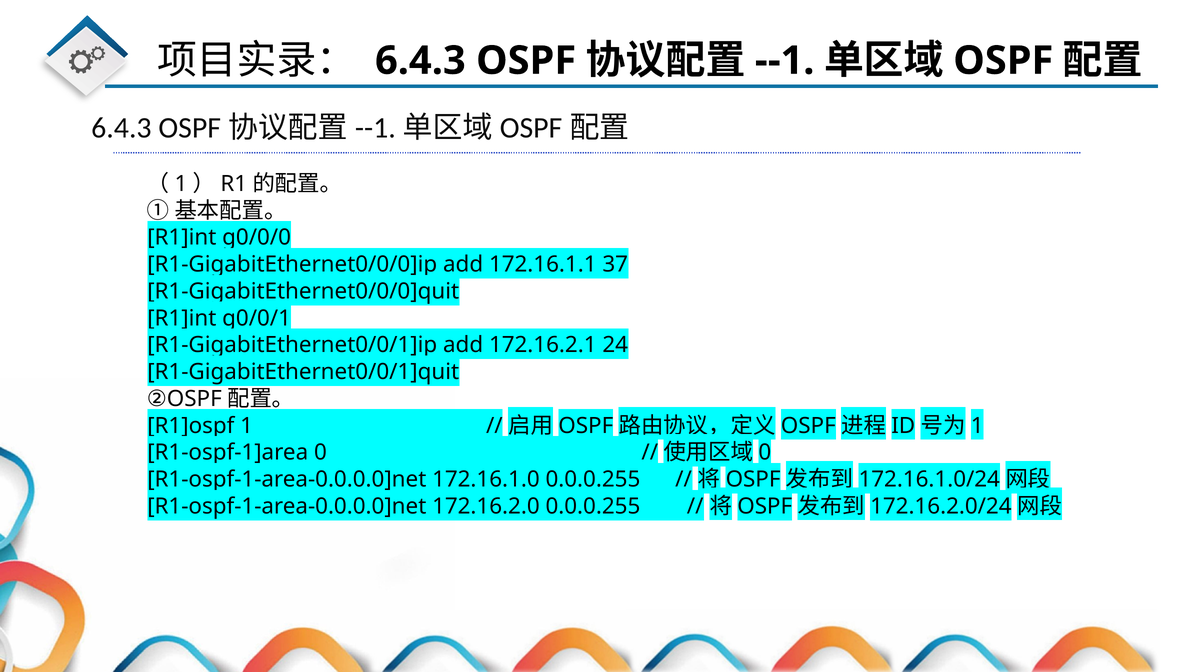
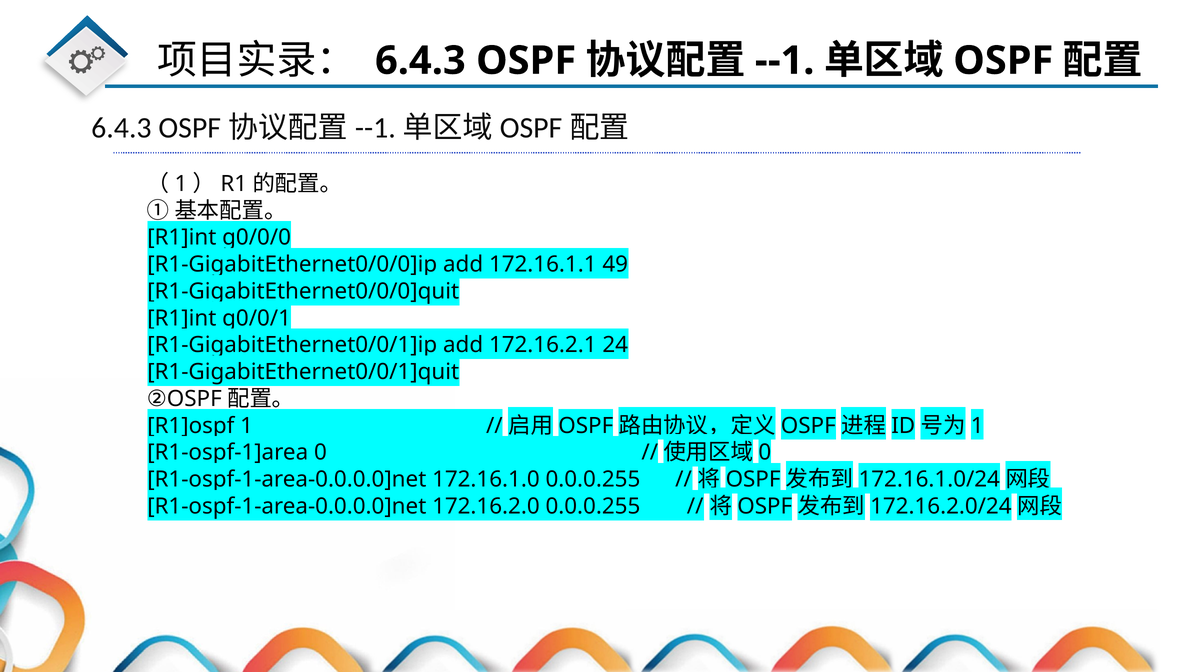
37: 37 -> 49 (615, 264)
